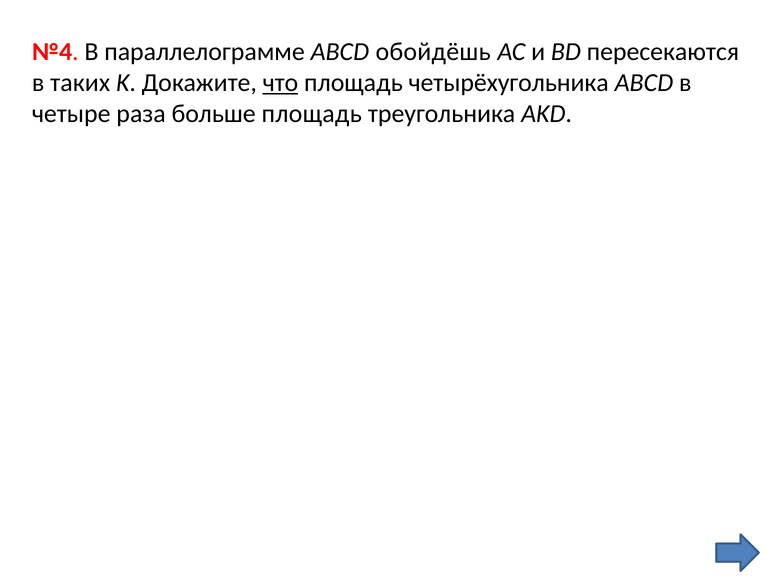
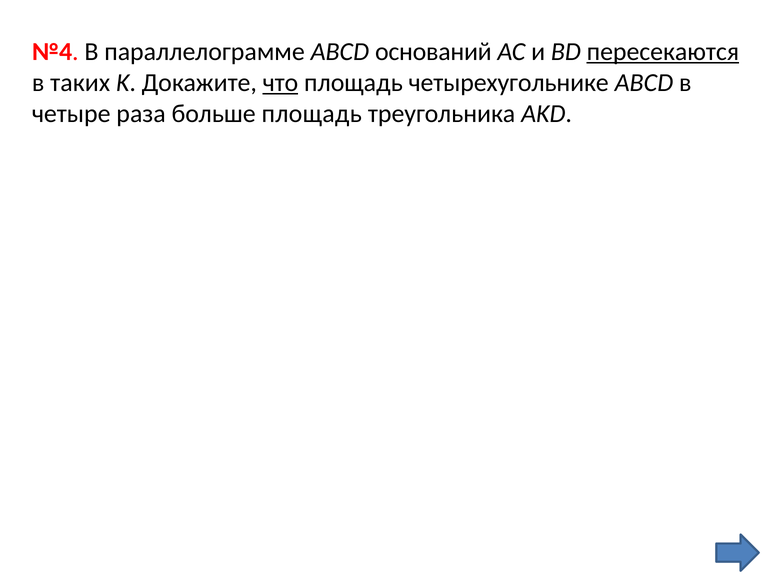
обойдёшь: обойдёшь -> оснований (433, 51)
пересекаются underline: none -> present (663, 51)
четырёхугольника: четырёхугольника -> четырехугольнике (509, 83)
